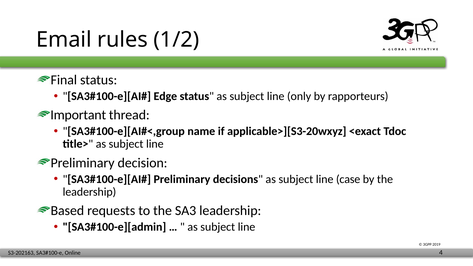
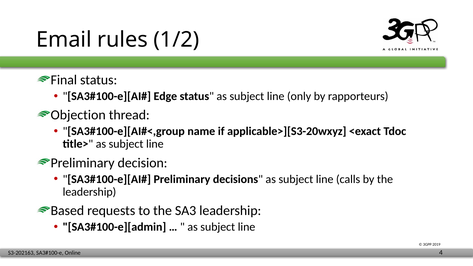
Important: Important -> Objection (78, 115)
case: case -> calls (348, 179)
